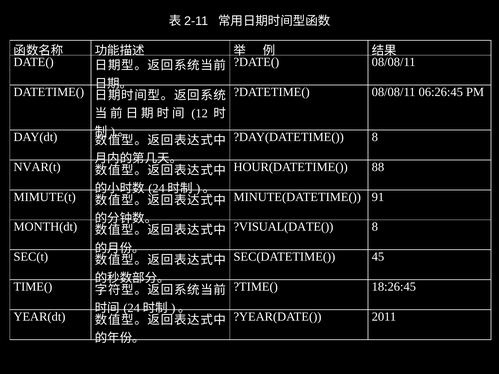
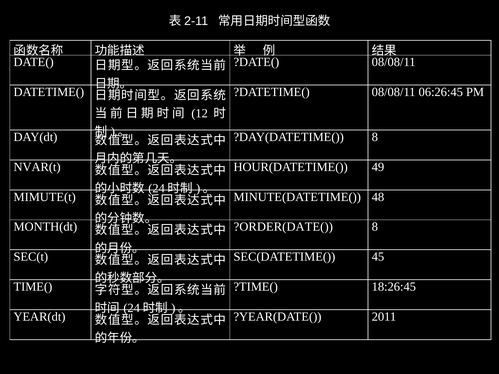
88: 88 -> 49 (378, 167)
91: 91 -> 48 (378, 197)
?VISUAL(DATE(: ?VISUAL(DATE( -> ?ORDER(DATE( (283, 227)
